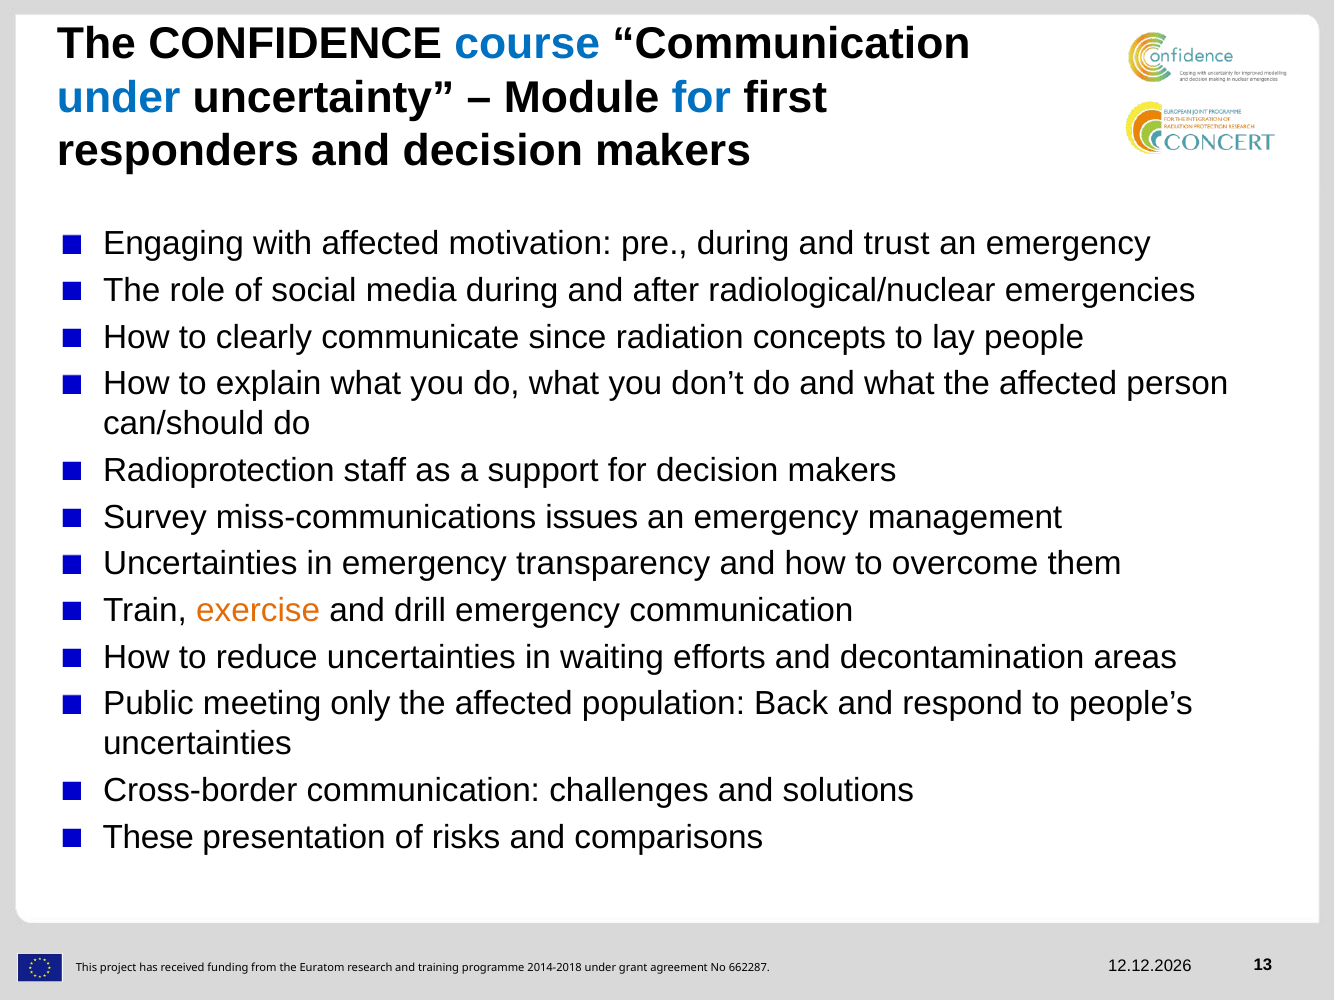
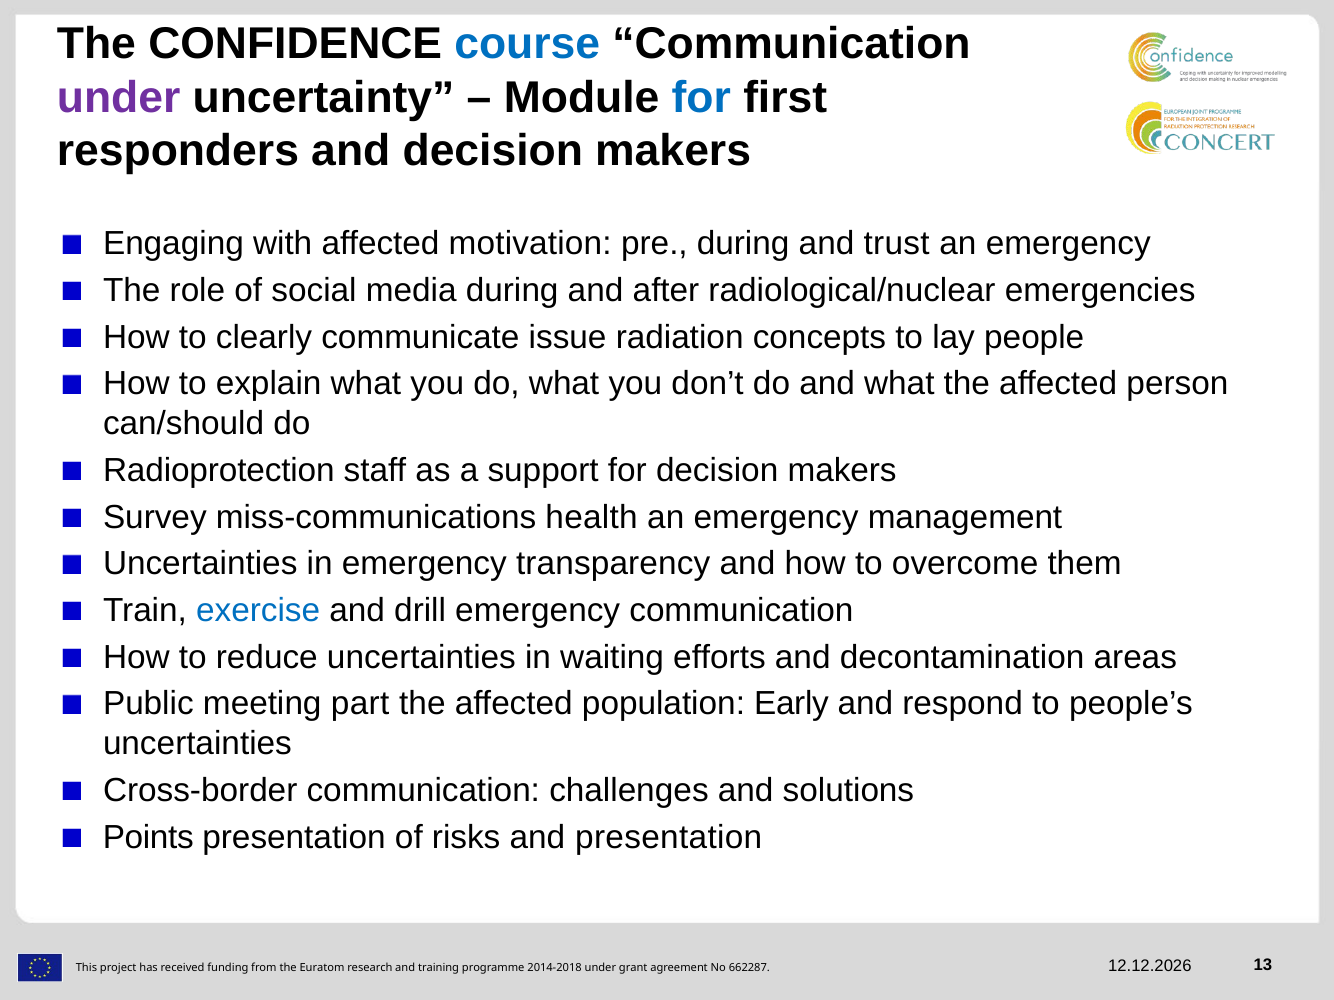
under colour: blue -> purple (119, 98)
since: since -> issue (568, 337)
issues: issues -> health (592, 517)
exercise colour: orange -> blue (258, 611)
only: only -> part (360, 704)
Back: Back -> Early (791, 704)
These: These -> Points (148, 838)
and comparisons: comparisons -> presentation (669, 838)
